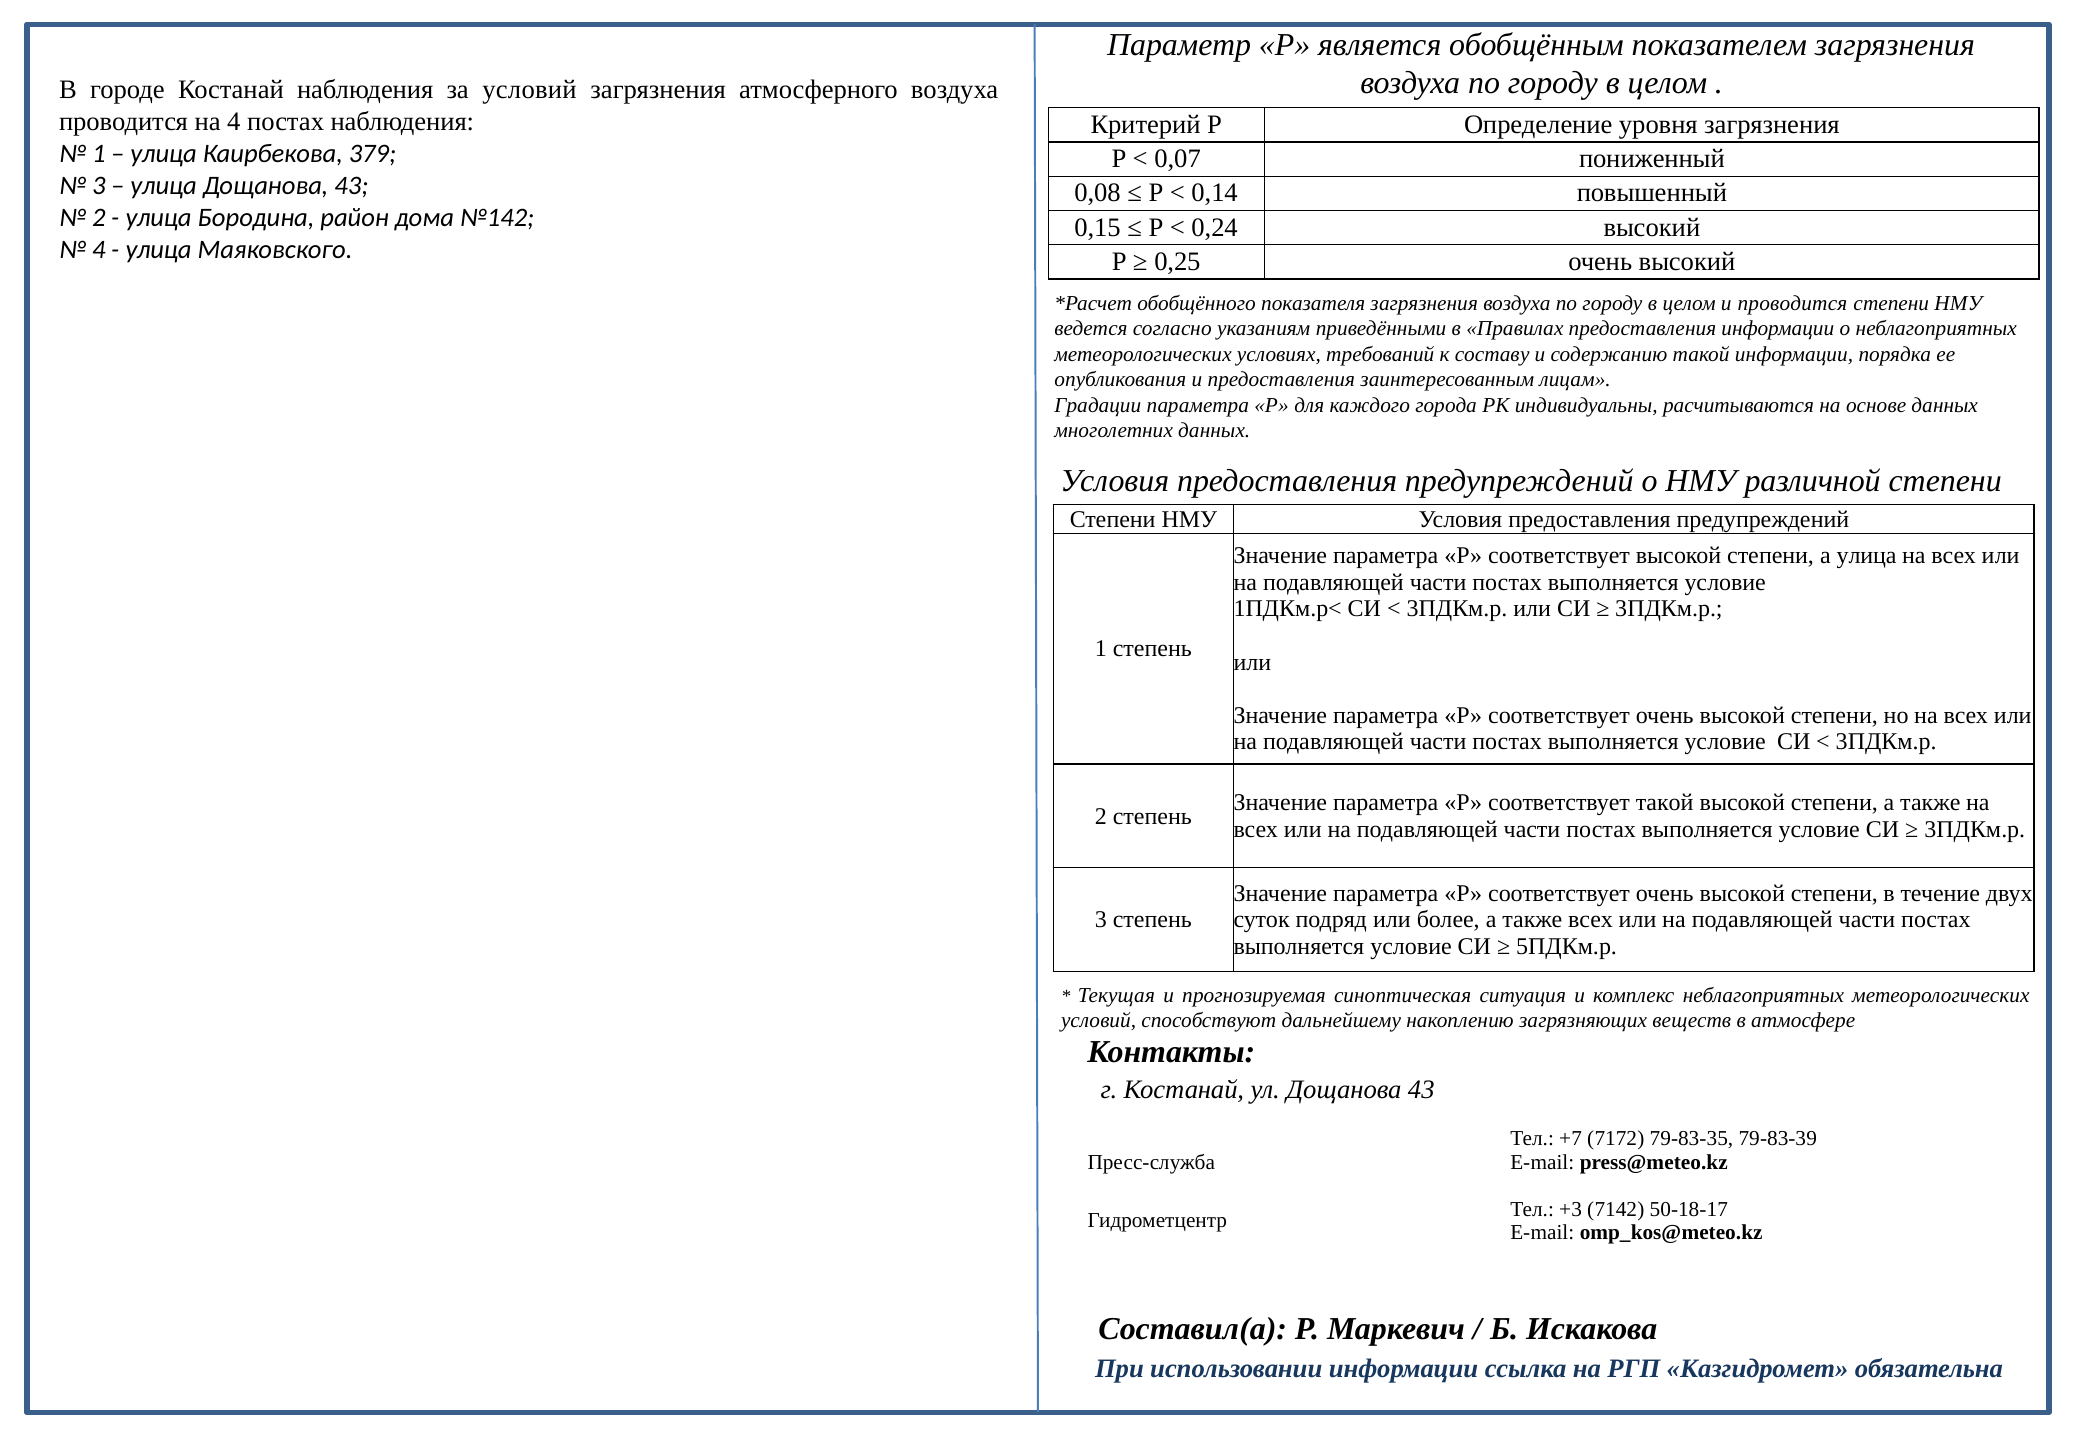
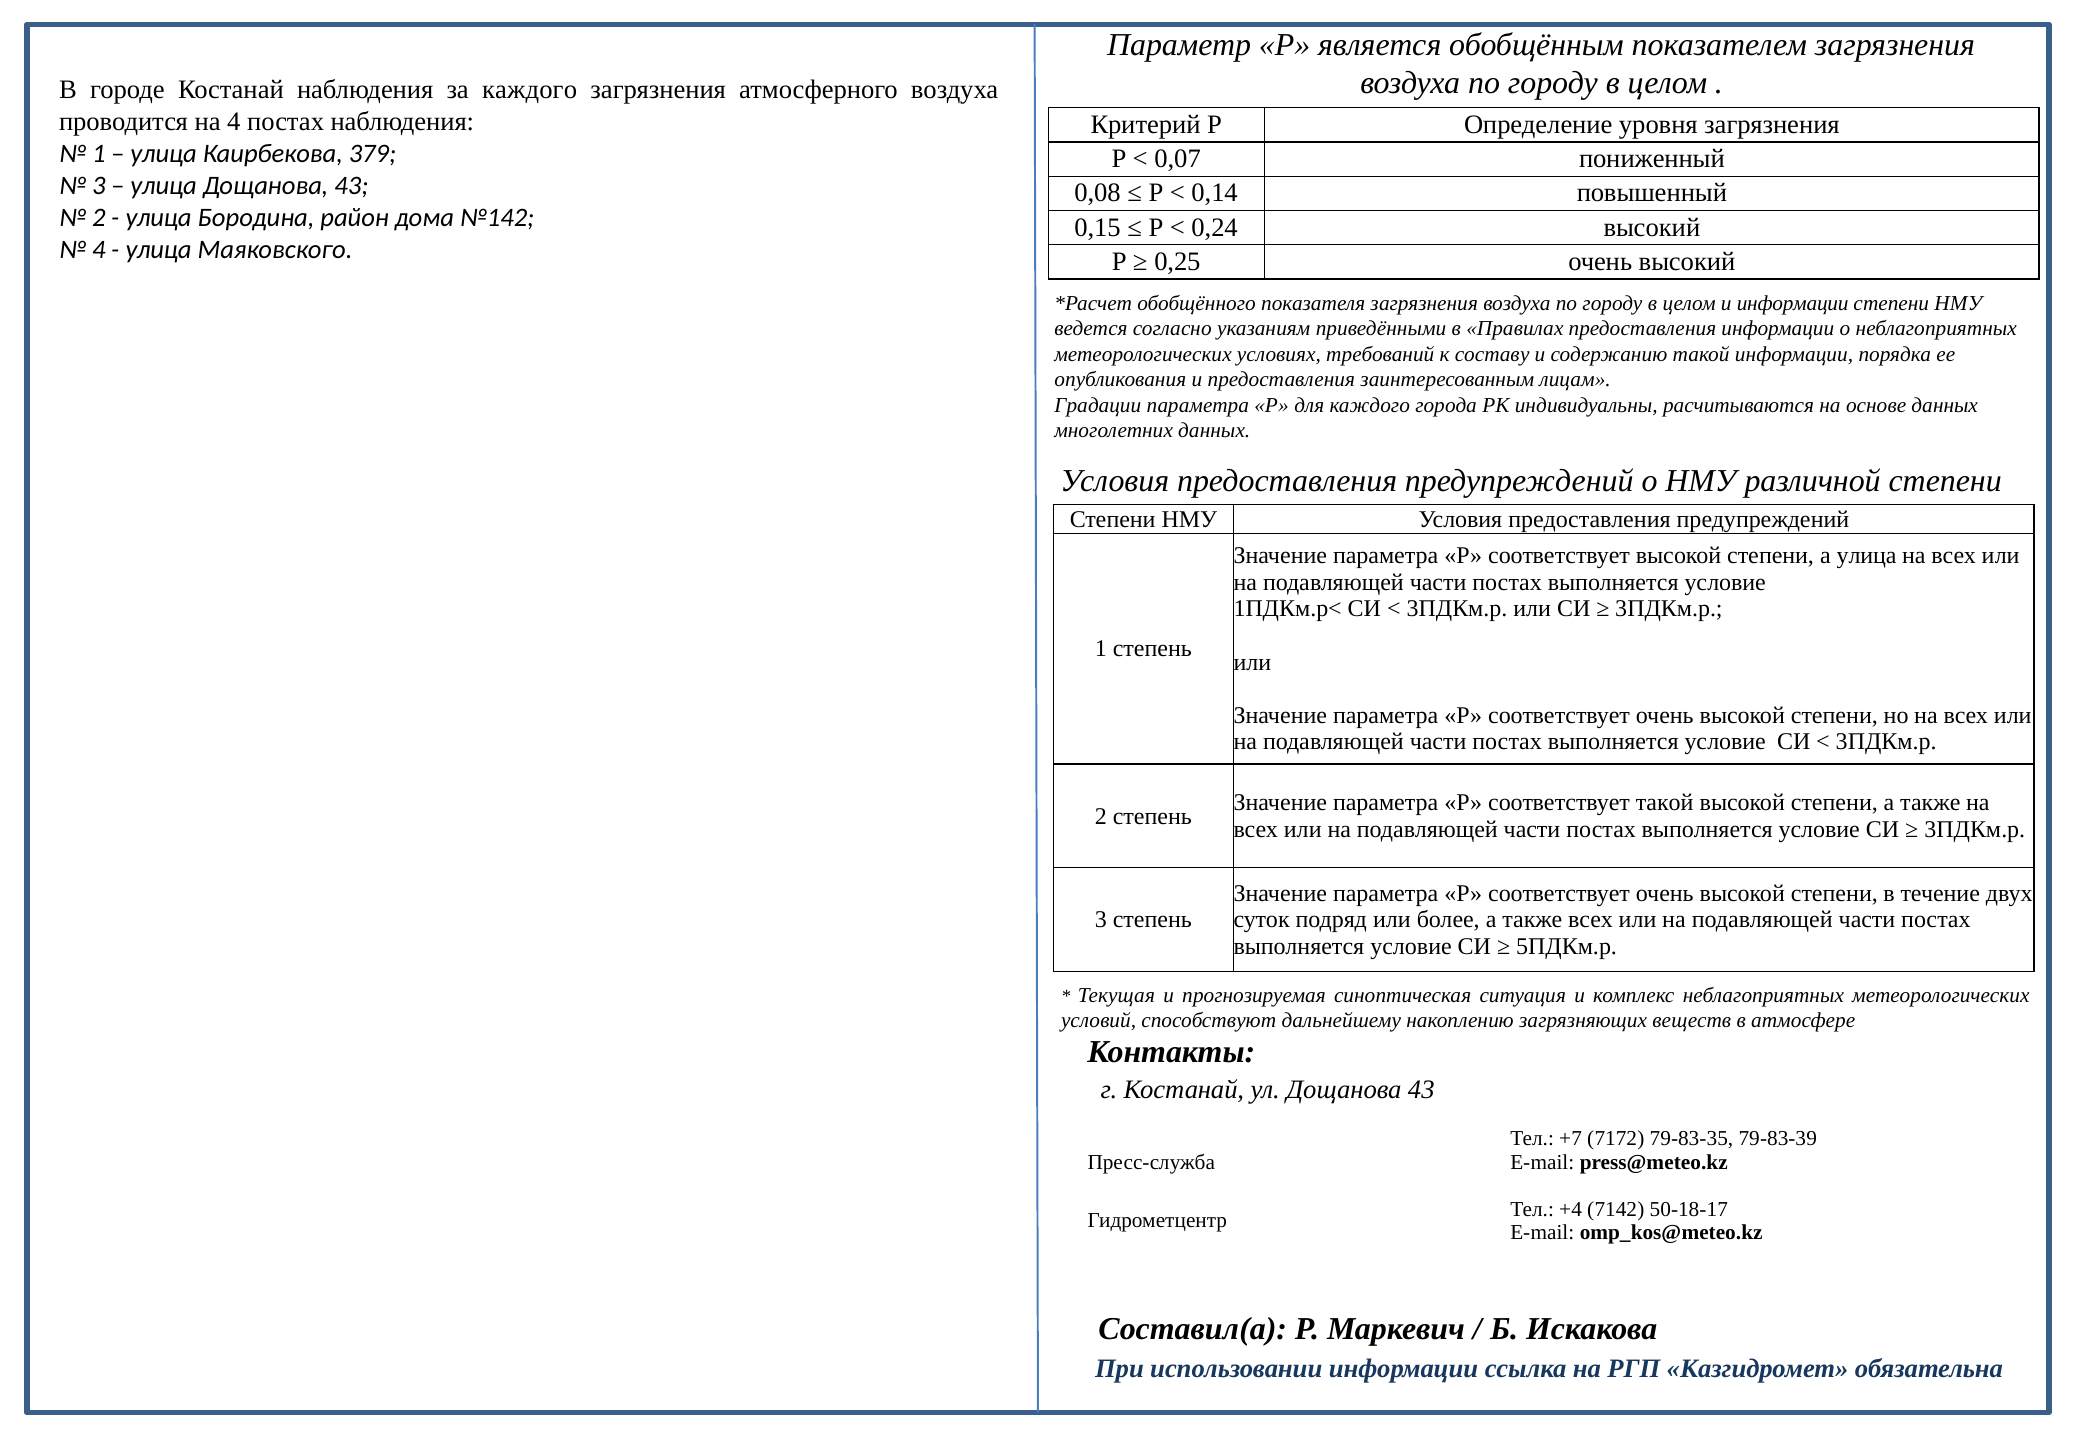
за условий: условий -> каждого (530, 90)
и проводится: проводится -> информации (1793, 303)
+3: +3 -> +4 (1571, 1209)
